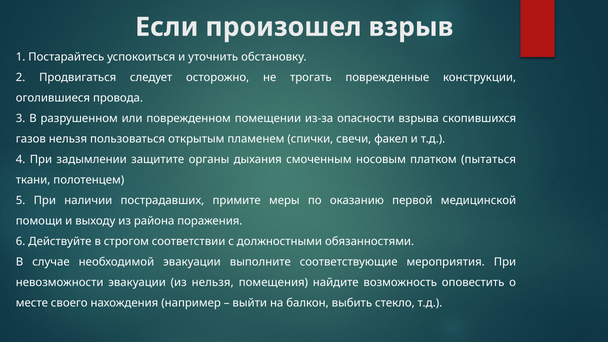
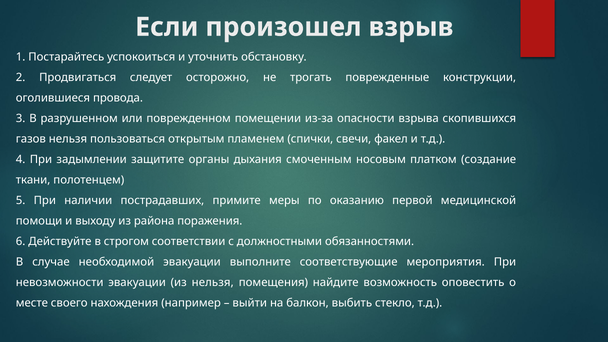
пытаться: пытаться -> создание (489, 160)
